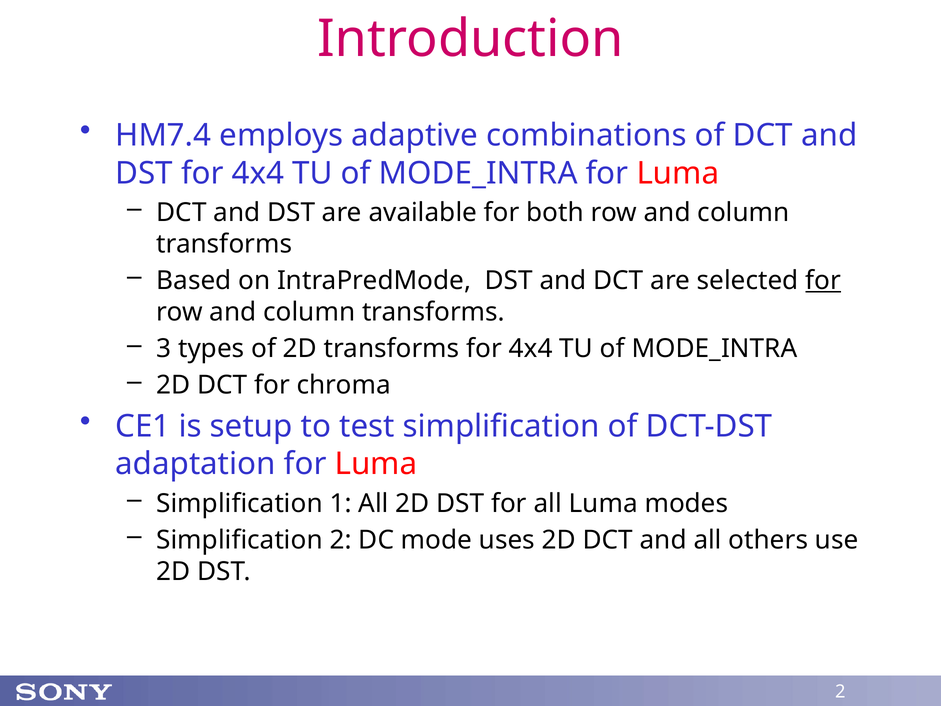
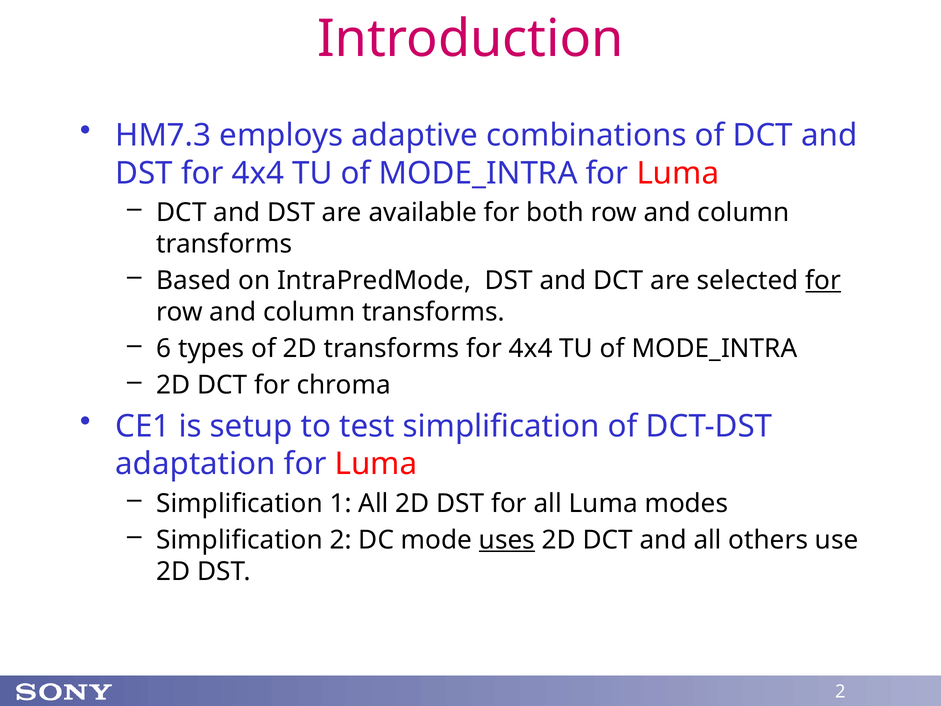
HM7.4: HM7.4 -> HM7.3 (163, 136)
3: 3 -> 6 (164, 348)
uses underline: none -> present (507, 540)
